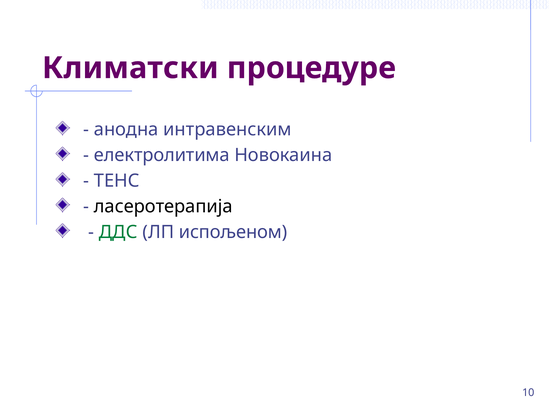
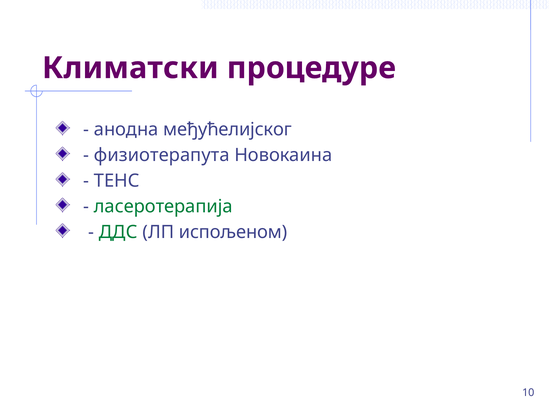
интравенским: интравенским -> међућелијског (228, 129)
електролитима: електролитима -> физиотерапута (162, 155)
ласеротерапија colour: black -> green (163, 206)
